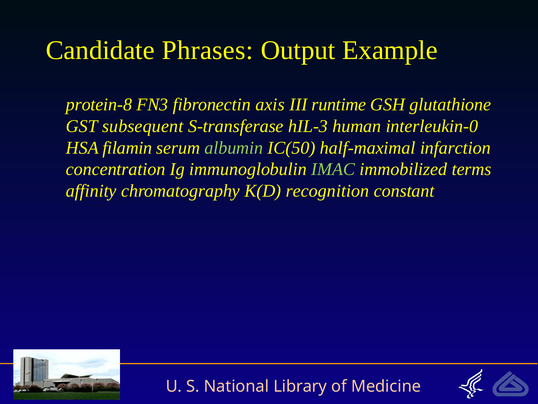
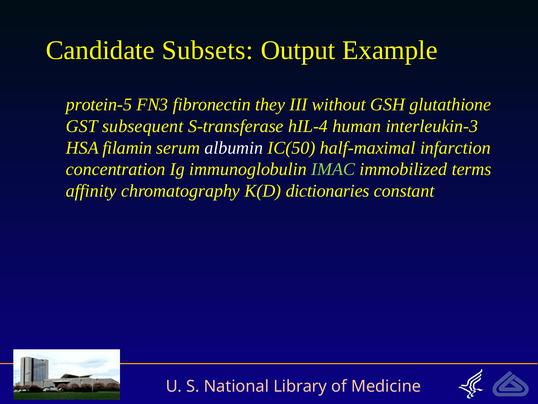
Phrases: Phrases -> Subsets (208, 50)
protein-8: protein-8 -> protein-5 (99, 105)
axis: axis -> they (270, 105)
runtime: runtime -> without (339, 105)
hIL-3: hIL-3 -> hIL-4 (308, 126)
interleukin-0: interleukin-0 -> interleukin-3 (432, 126)
albumin colour: light green -> white (234, 148)
recognition: recognition -> dictionaries (328, 191)
